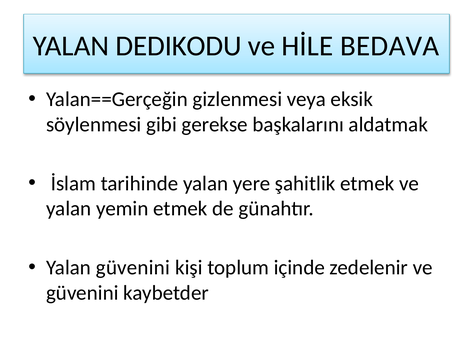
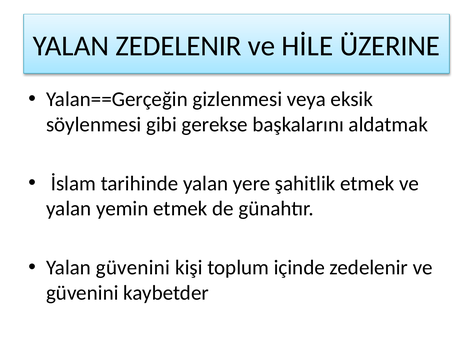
YALAN DEDIKODU: DEDIKODU -> ZEDELENIR (179, 46)
BEDAVA: BEDAVA -> ÜZERINE (390, 46)
